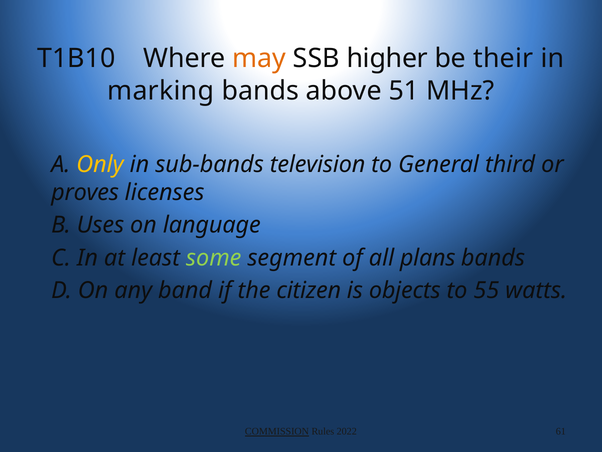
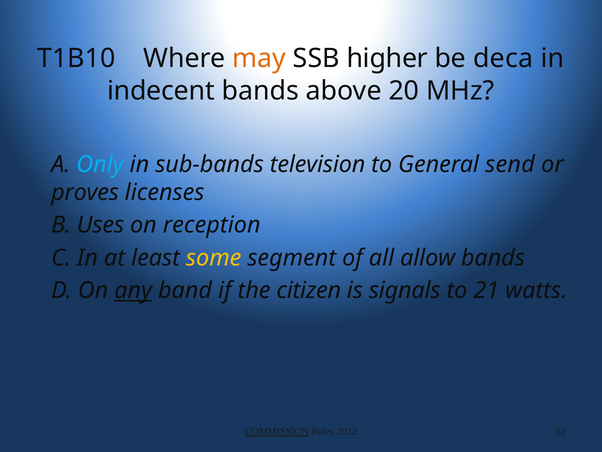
their: their -> deca (503, 59)
marking: marking -> indecent (161, 91)
51: 51 -> 20 (404, 91)
Only colour: yellow -> light blue (100, 164)
third: third -> send (510, 164)
language: language -> reception (212, 225)
some colour: light green -> yellow (214, 258)
plans: plans -> allow (428, 258)
any underline: none -> present (133, 290)
objects: objects -> signals (405, 290)
55: 55 -> 21 (486, 290)
